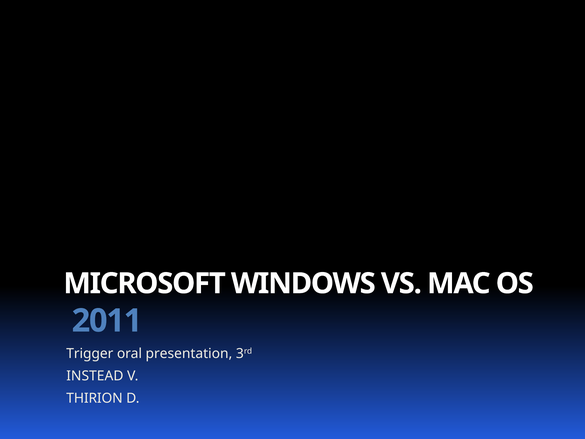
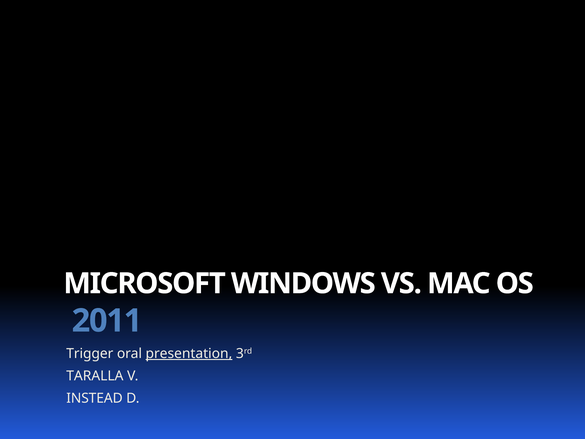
presentation underline: none -> present (189, 353)
INSTEAD: INSTEAD -> TARALLA (95, 376)
THIRION: THIRION -> INSTEAD (95, 398)
